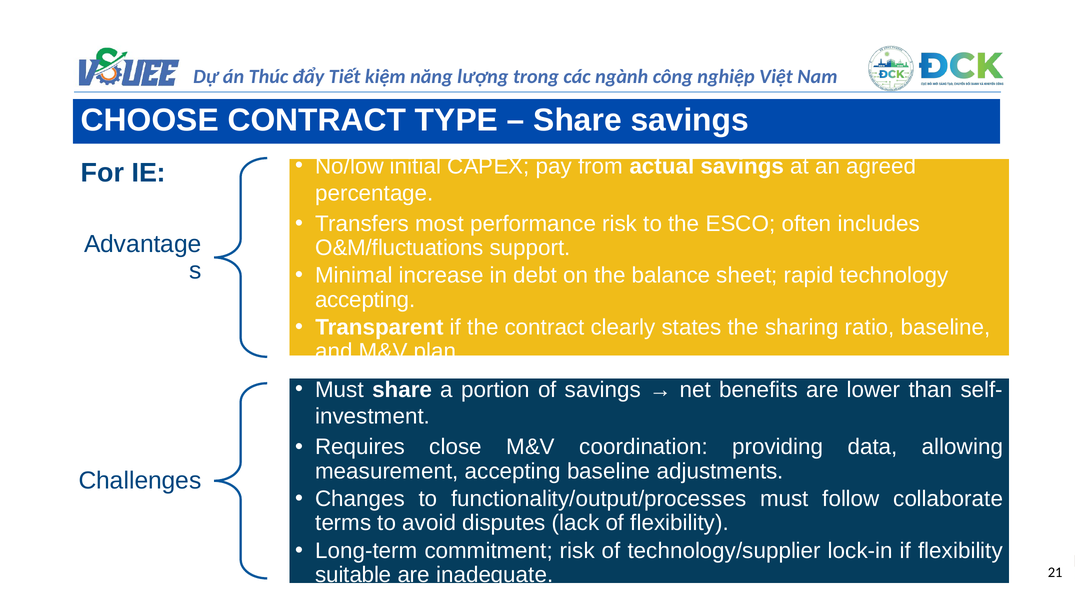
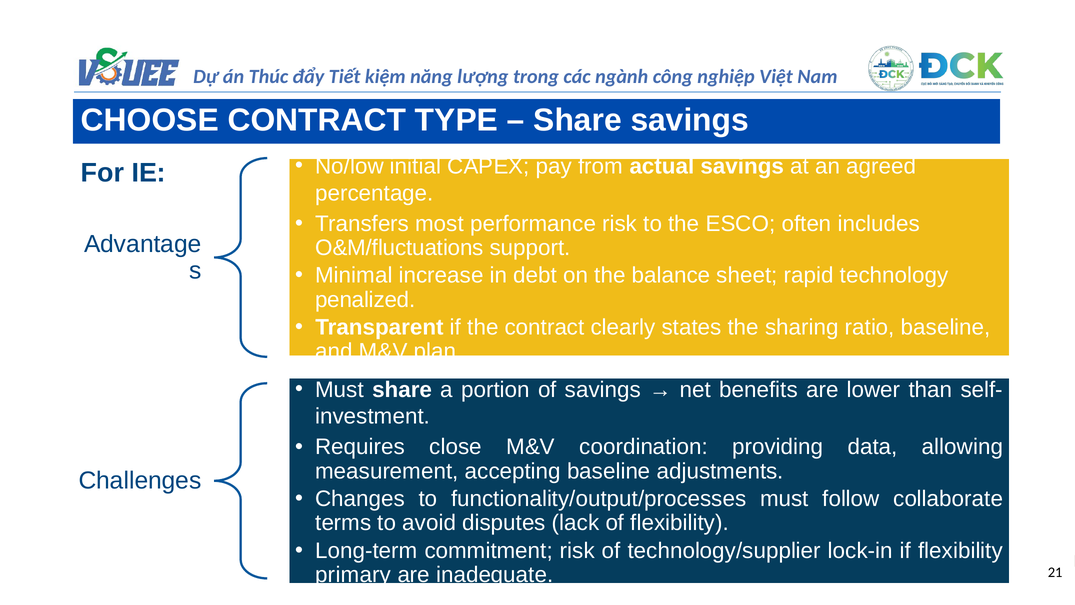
accepting: accepting -> penalized (365, 300)
suitable: suitable -> primary (353, 575)
